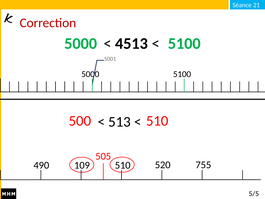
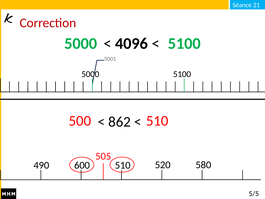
4513: 4513 -> 4096 (132, 43)
513: 513 -> 862 (120, 122)
109: 109 -> 600 (82, 165)
755: 755 -> 580 (203, 165)
